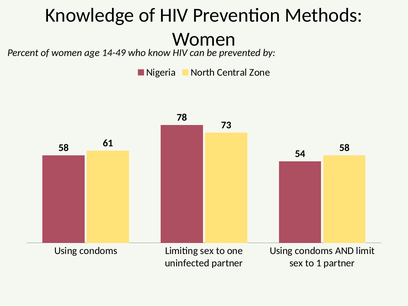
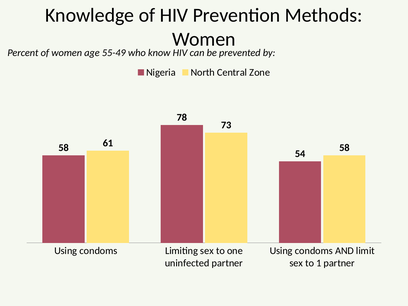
14-49: 14-49 -> 55-49 (114, 53)
